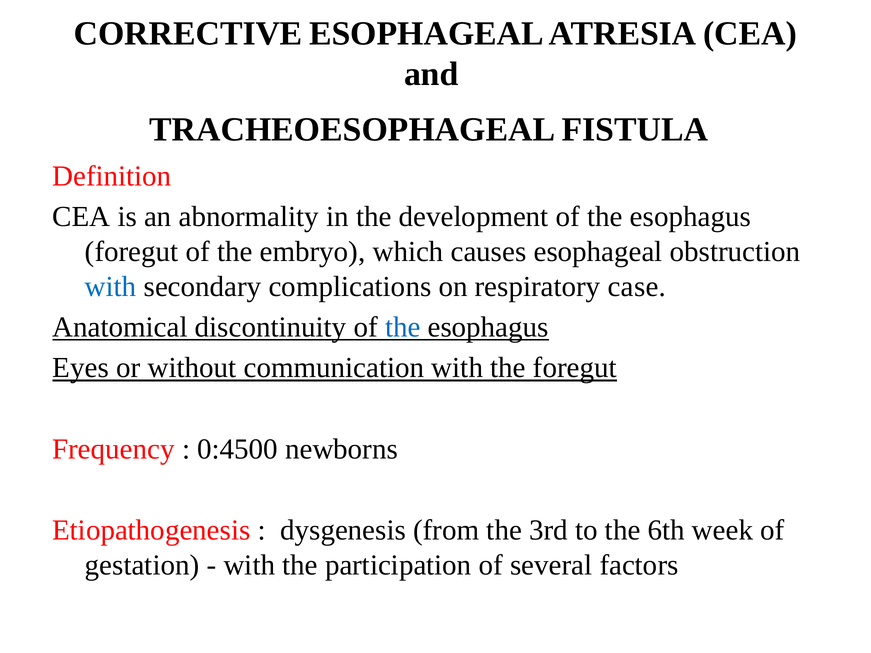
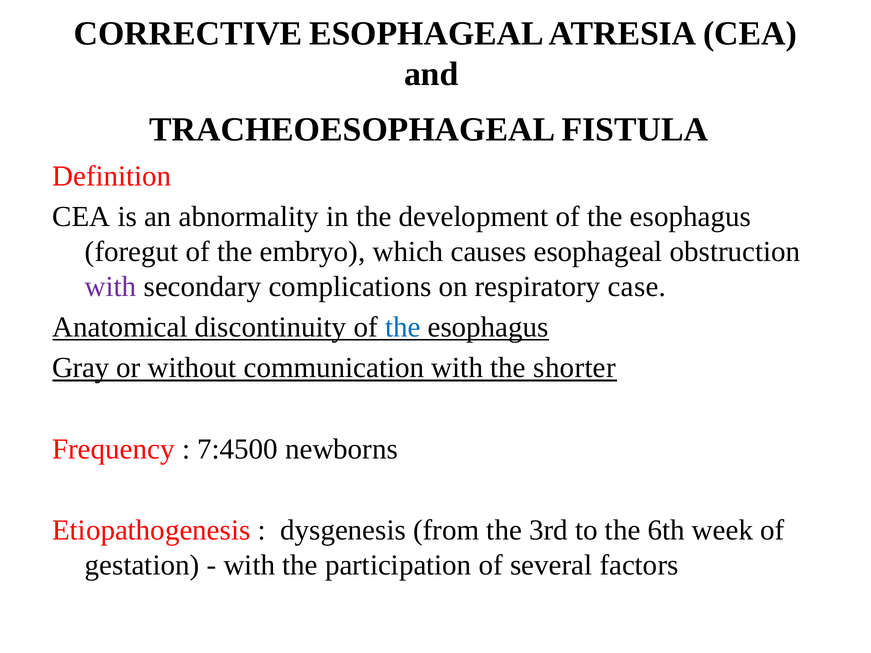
with colour: blue -> purple (111, 287)
Eyes: Eyes -> Gray (81, 368)
the foregut: foregut -> shorter (575, 368)
0:4500: 0:4500 -> 7:4500 (238, 449)
